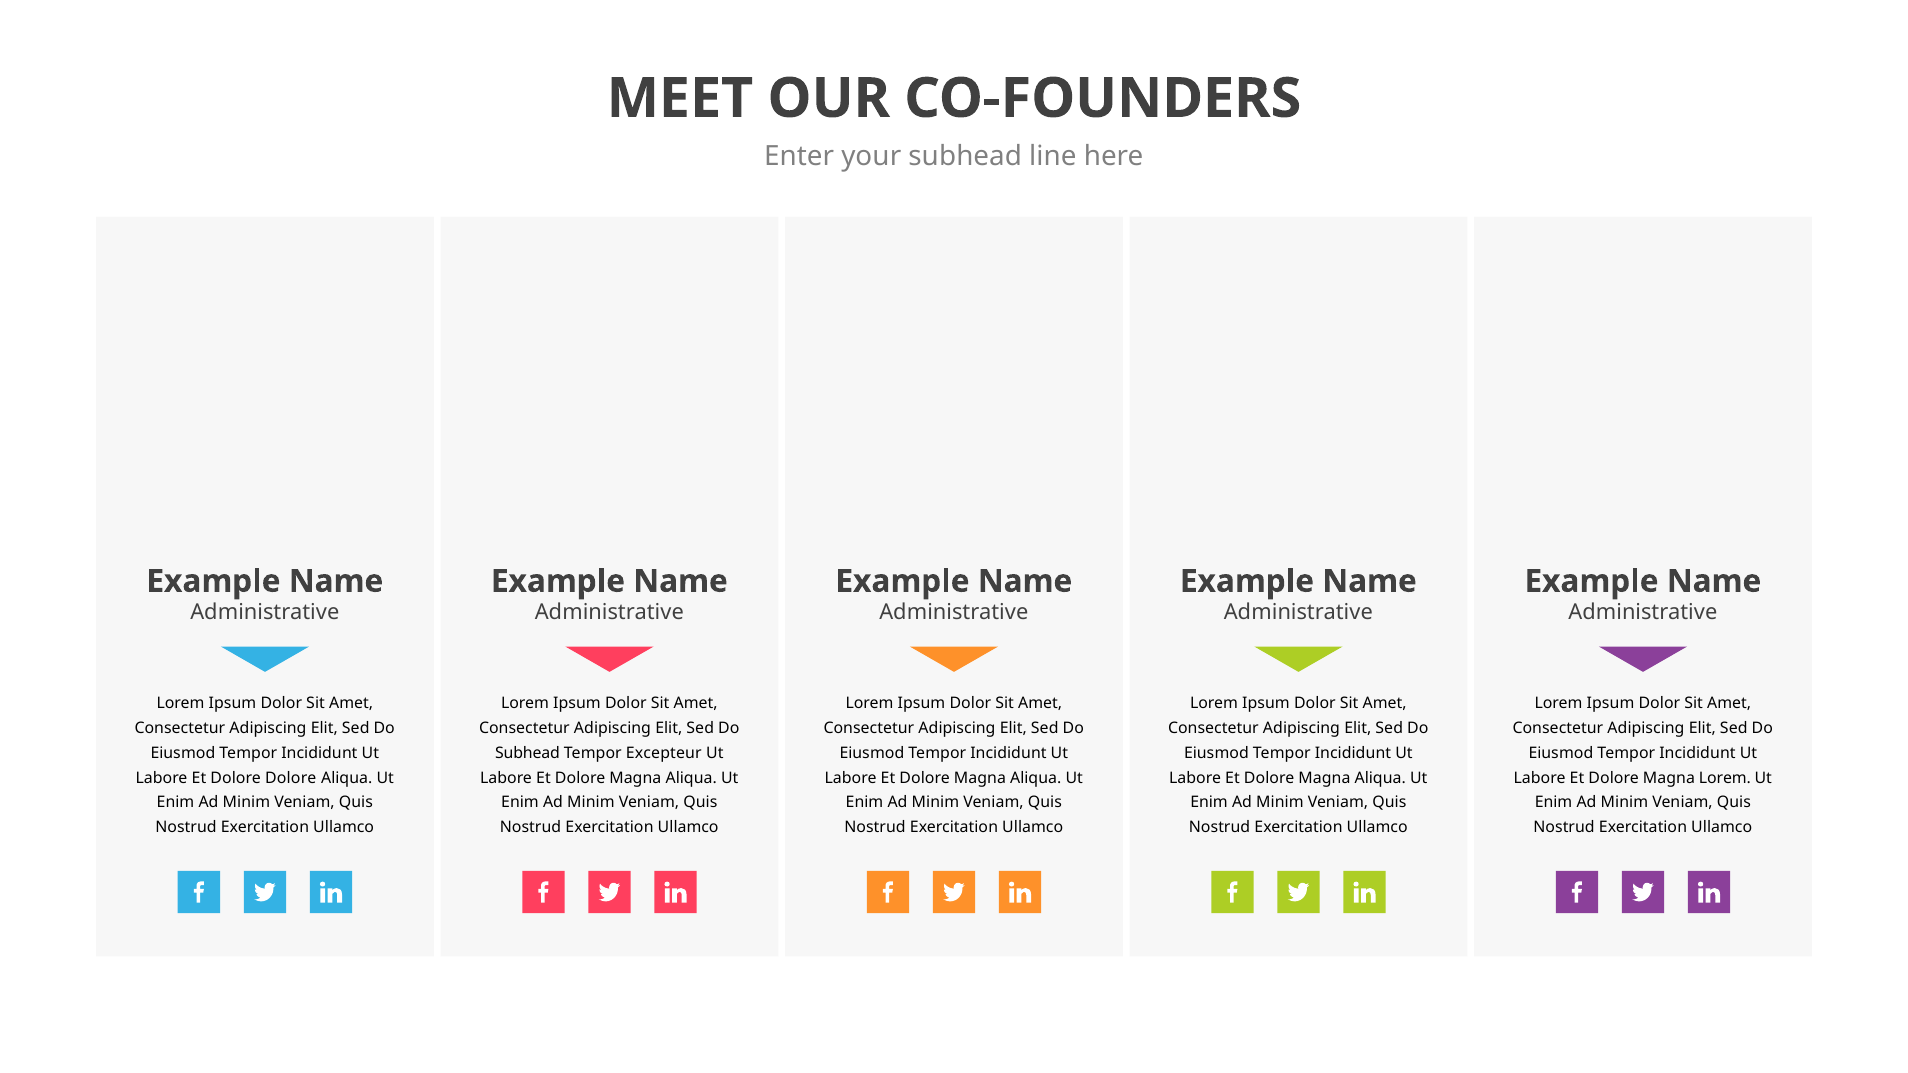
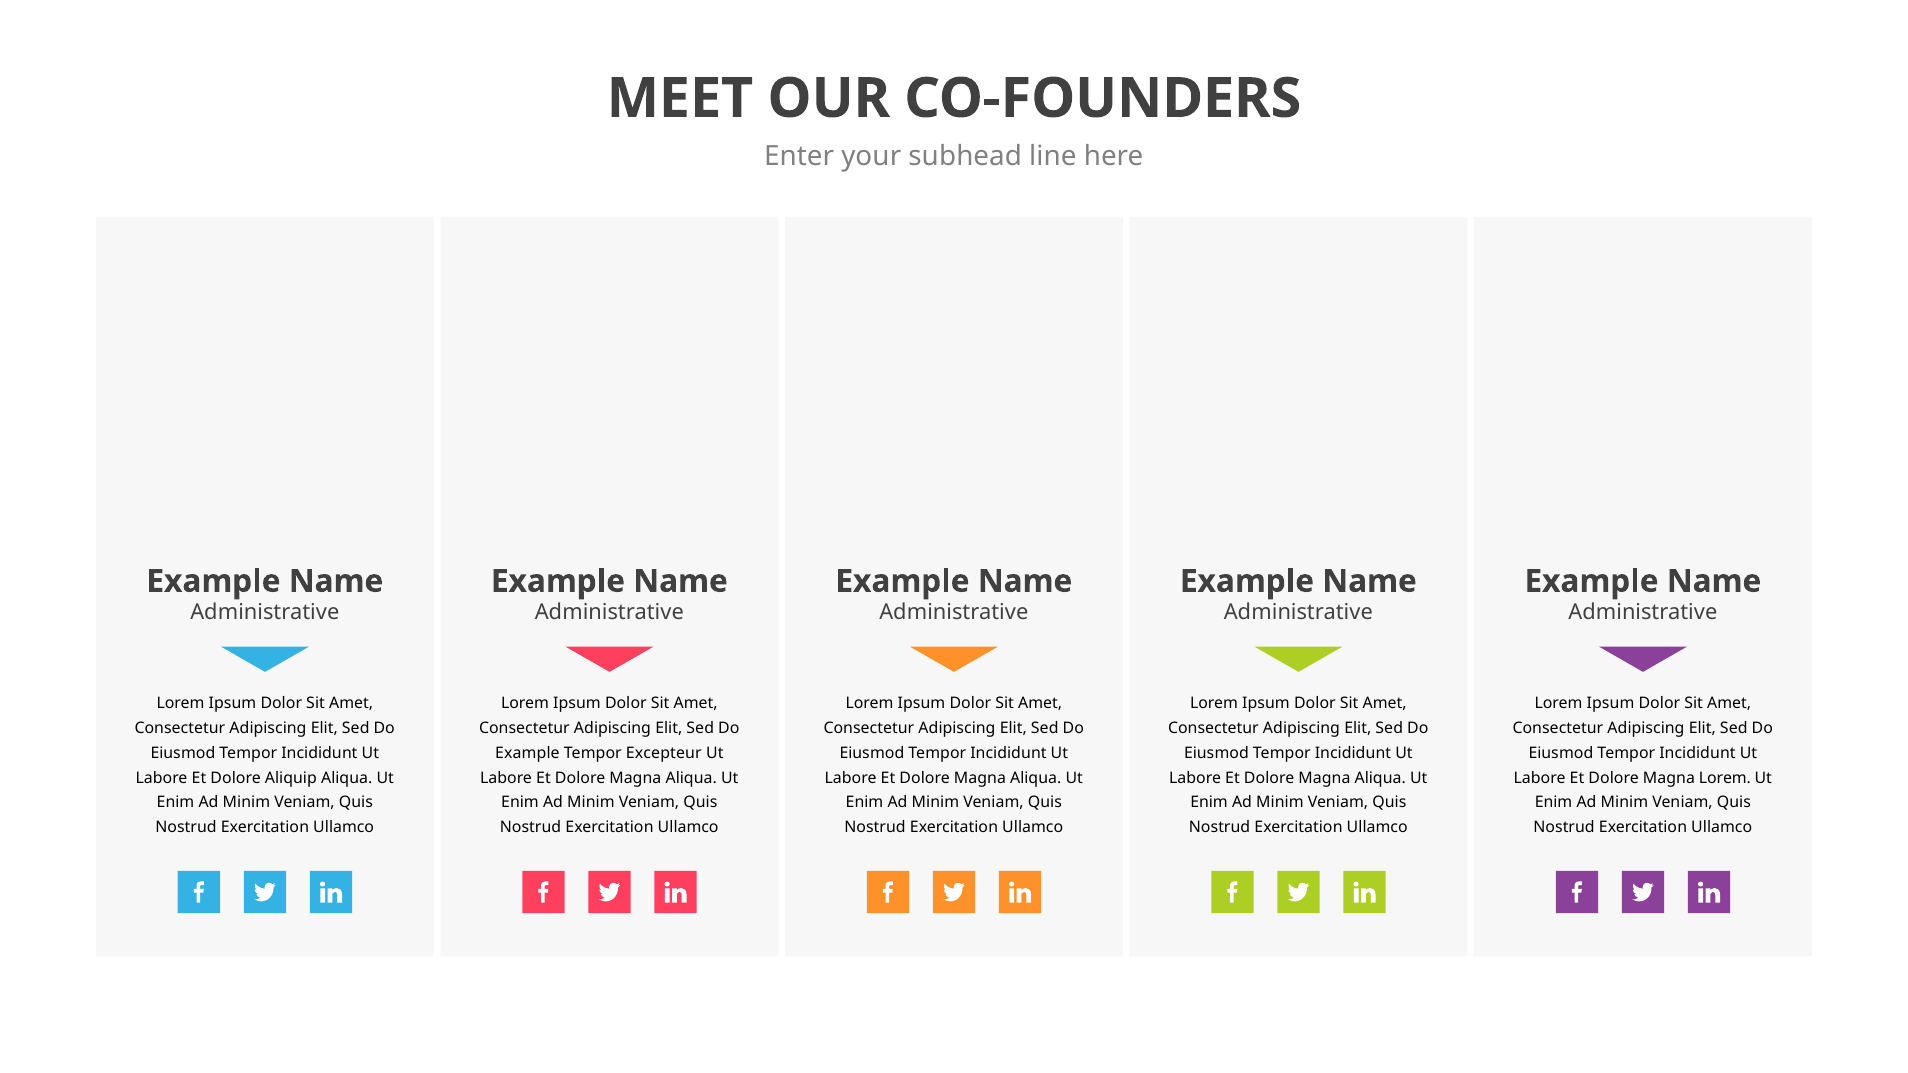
Subhead: Subhead -> Example (527, 753)
Dolore Dolore: Dolore -> Aliquip (291, 778)
